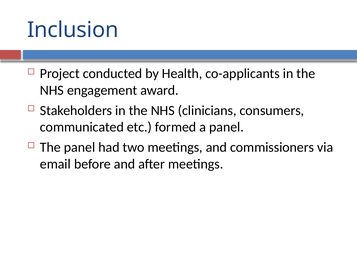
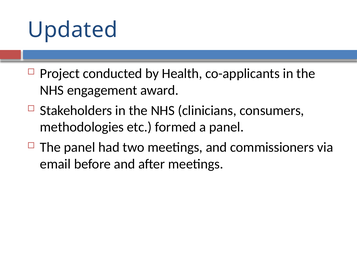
Inclusion: Inclusion -> Updated (73, 30)
communicated: communicated -> methodologies (82, 127)
